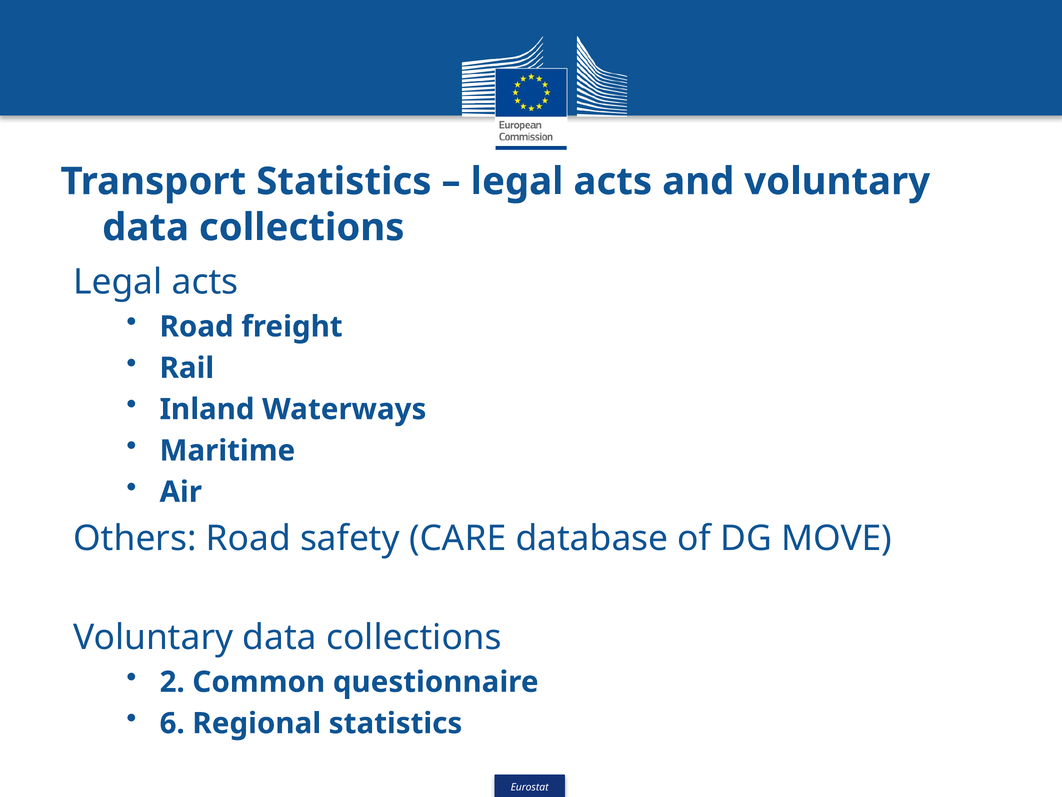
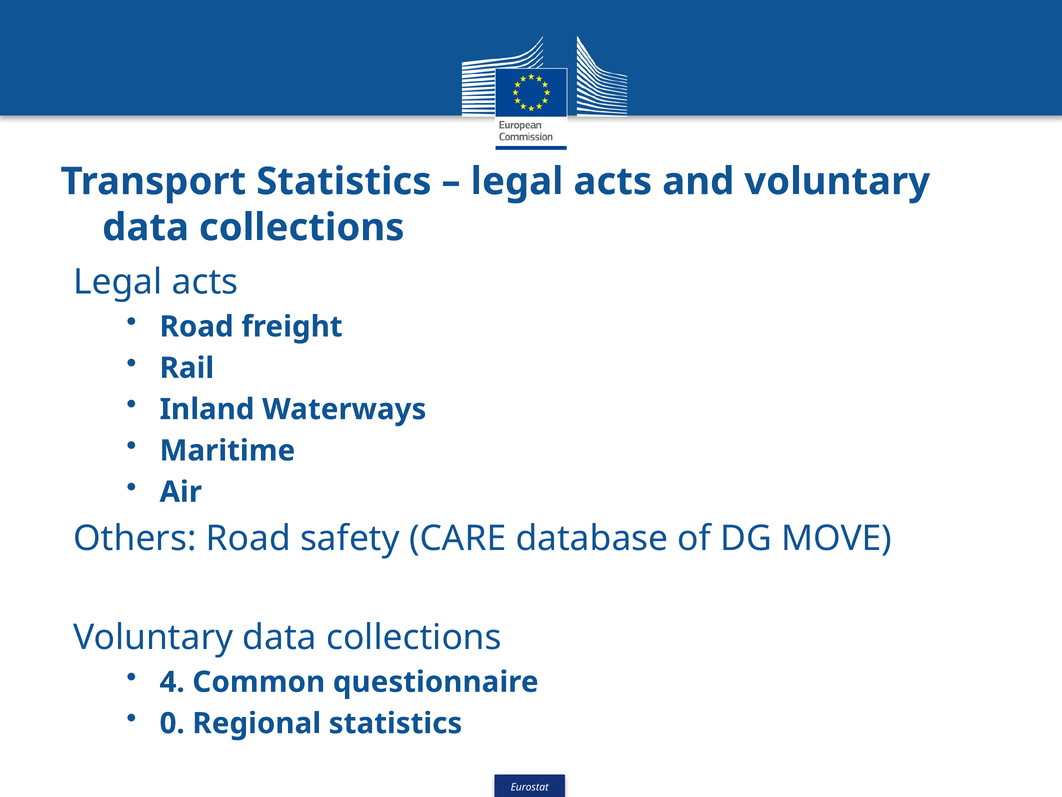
2: 2 -> 4 (172, 682)
6: 6 -> 0 (172, 723)
